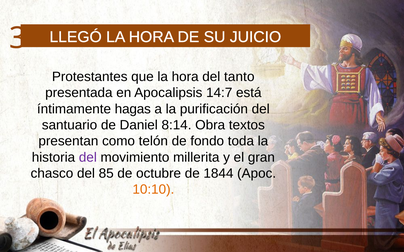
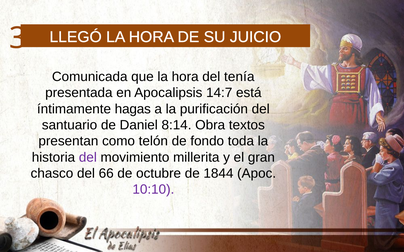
Protestantes: Protestantes -> Comunicada (90, 77)
tanto: tanto -> tenía (239, 77)
85: 85 -> 66 (106, 174)
10:10 colour: orange -> purple (153, 190)
